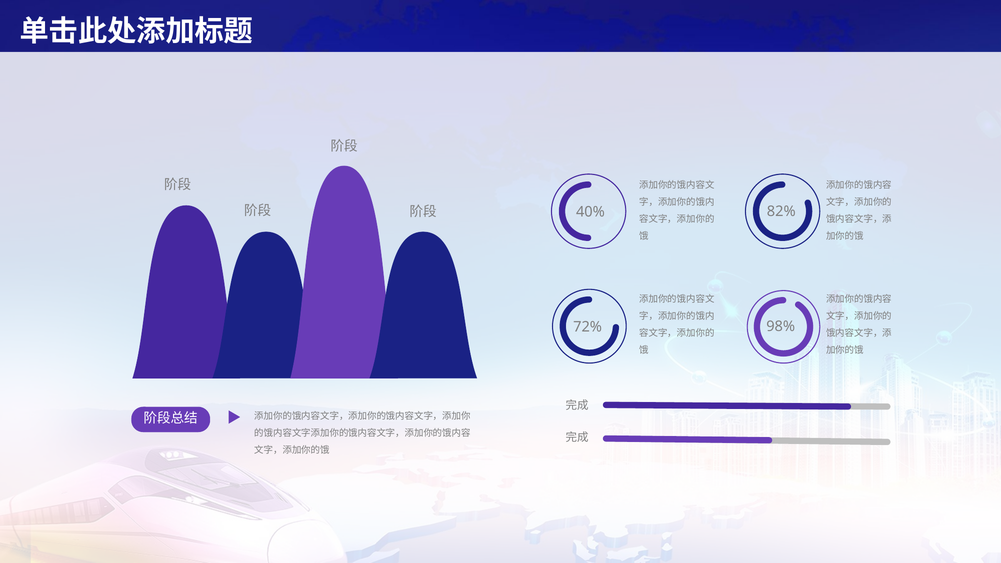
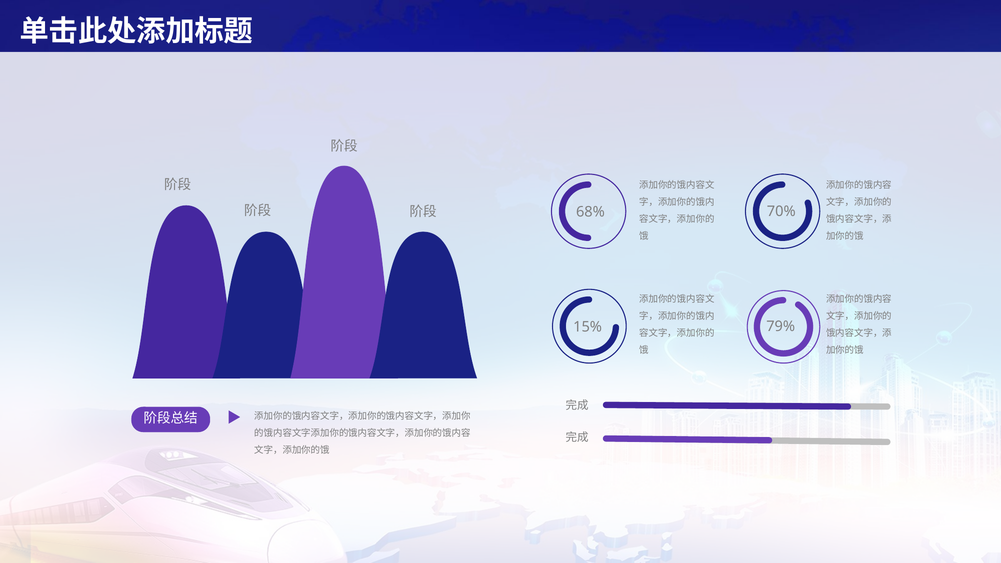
40%: 40% -> 68% (590, 212)
82%: 82% -> 70% (781, 212)
98%: 98% -> 79% (781, 326)
72%: 72% -> 15% (588, 327)
